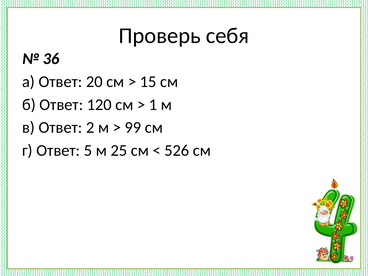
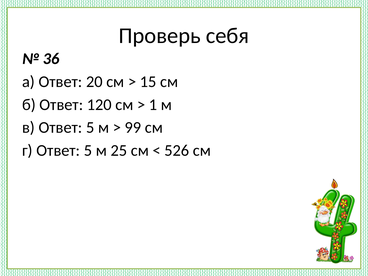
в Ответ 2: 2 -> 5 (90, 128)
